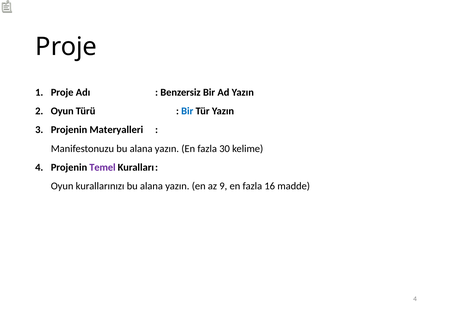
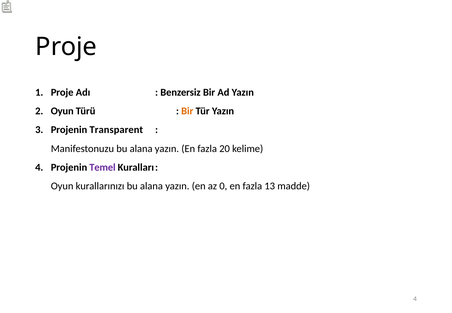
Bir colour: blue -> orange (187, 111)
Materyalleri: Materyalleri -> Transparent (116, 130)
30: 30 -> 20 (225, 149)
9: 9 -> 0 (223, 186)
16: 16 -> 13 (270, 186)
